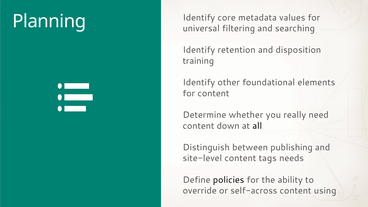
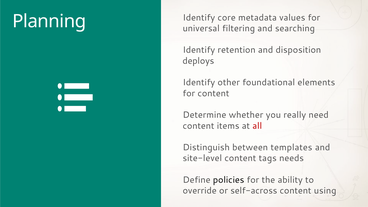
training: training -> deploys (198, 61)
down: down -> items (228, 126)
all colour: black -> red (257, 126)
publishing: publishing -> templates (291, 147)
